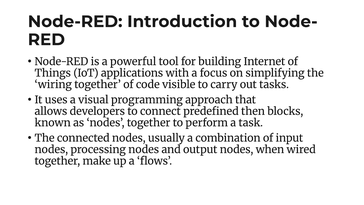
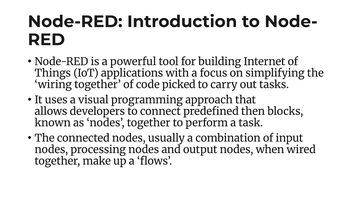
visible: visible -> picked (179, 84)
